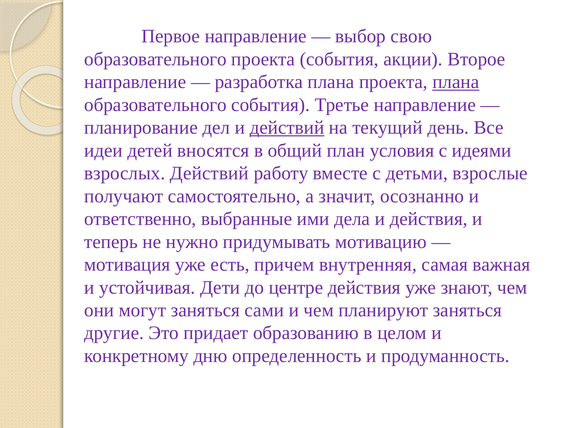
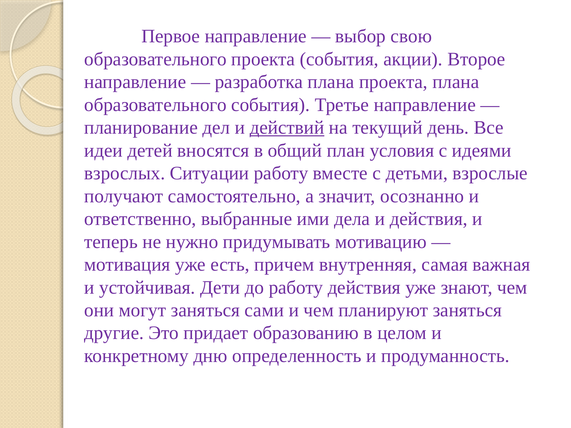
плана underline: present -> none (456, 82)
взрослых Действий: Действий -> Ситуации (210, 173)
до центре: центре -> работу (296, 288)
